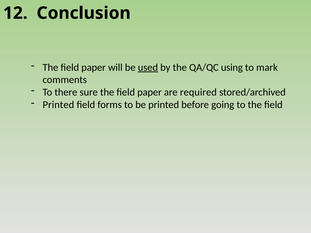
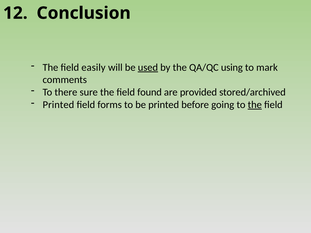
paper: paper -> easily (93, 67)
sure the field paper: paper -> found (150, 92)
required: required -> provided (198, 92)
the underline: none -> present (255, 105)
